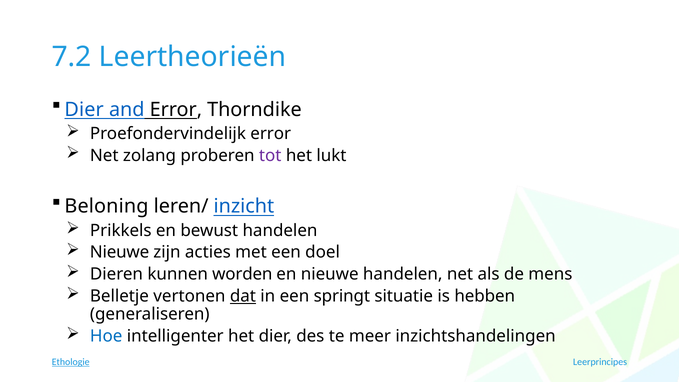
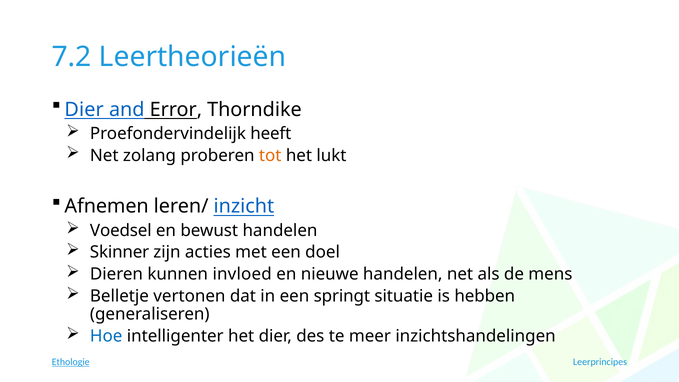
Proefondervindelijk error: error -> heeft (271, 134)
tot colour: purple -> orange (270, 155)
Beloning: Beloning -> Afnemen (107, 206)
Prikkels: Prikkels -> Voedsel (121, 230)
Nieuwe: Nieuwe -> Skinner (120, 252)
worden: worden -> invloed (242, 274)
dat underline: present -> none (243, 296)
